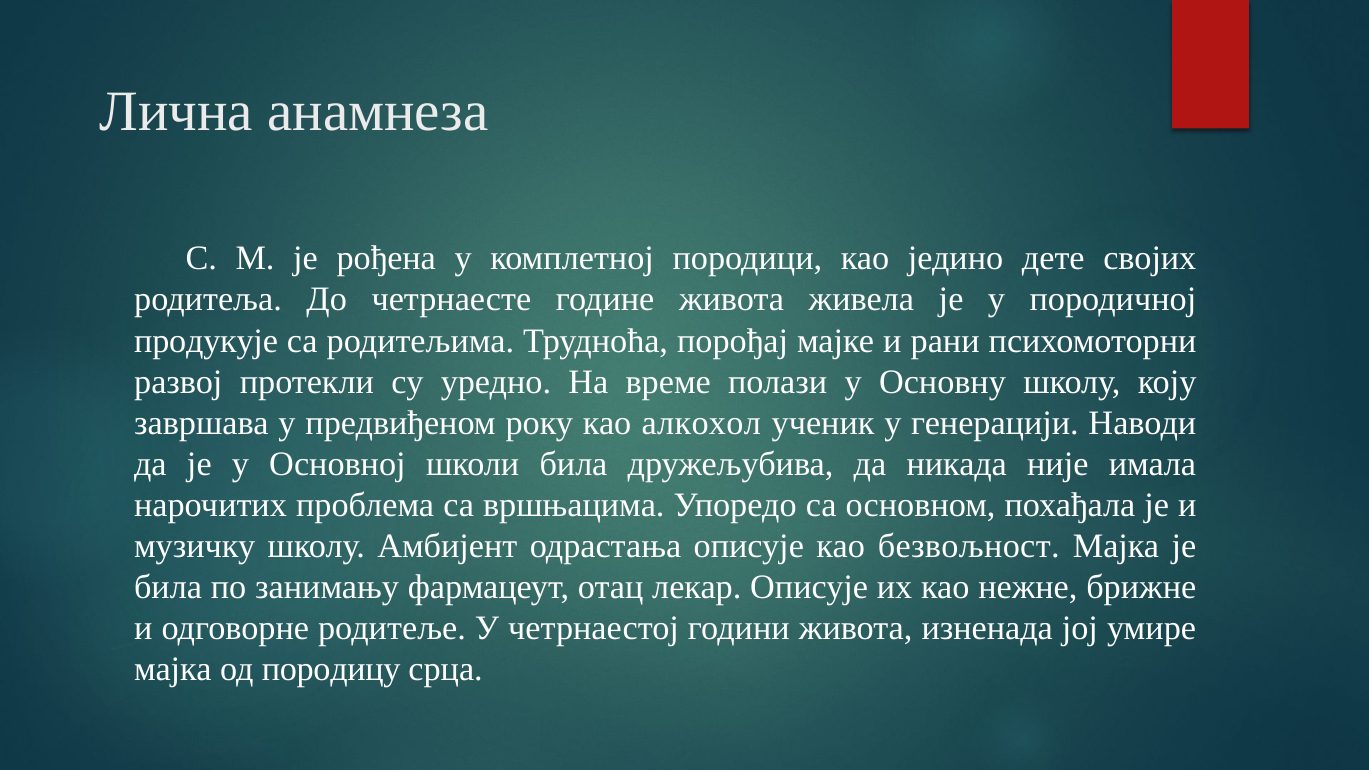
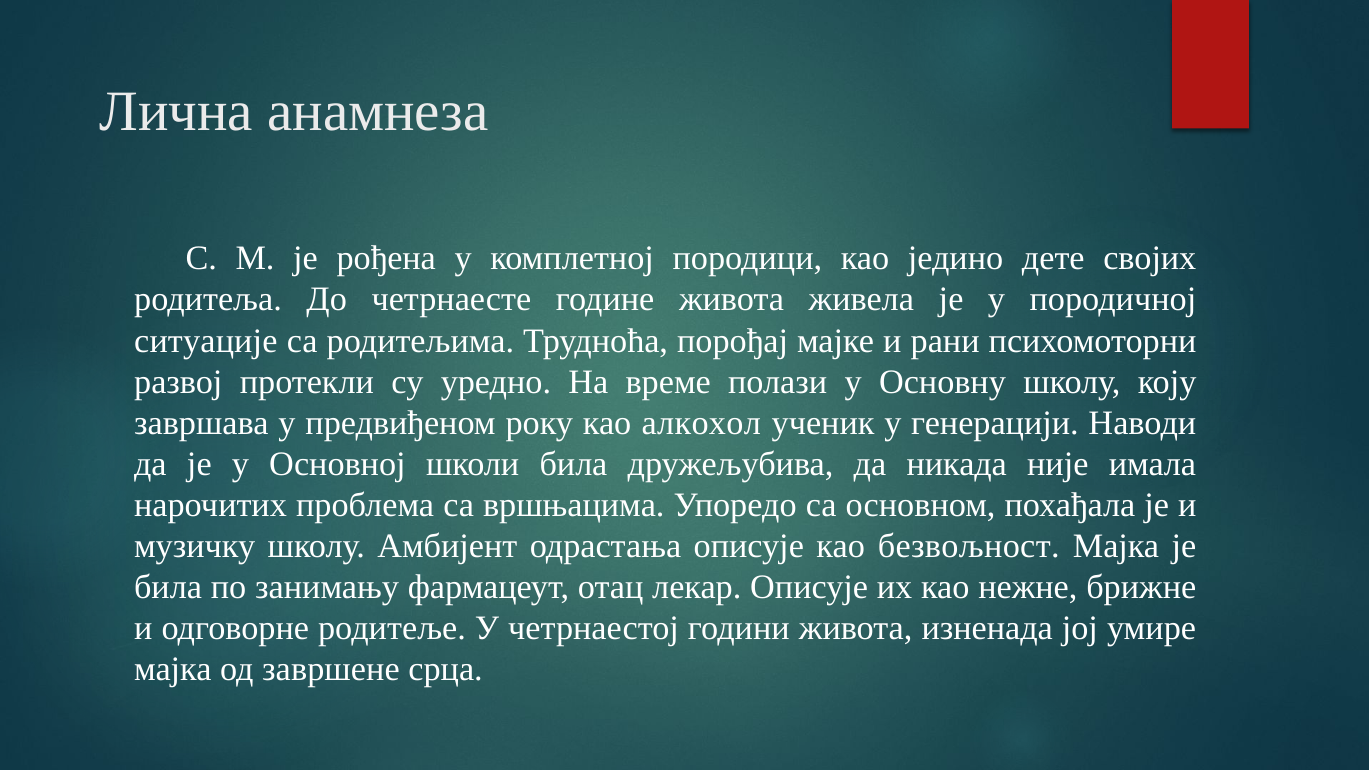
продукује: продукује -> ситуације (206, 341)
породицу: породицу -> завршене (331, 669)
